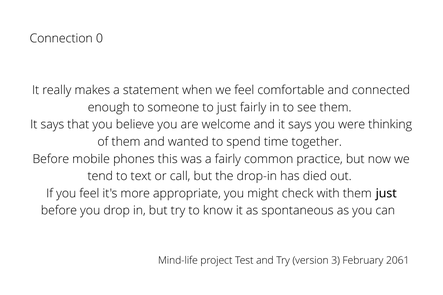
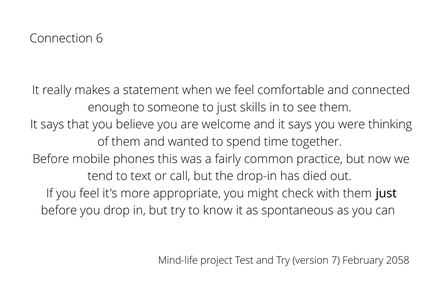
0: 0 -> 6 (99, 39)
just fairly: fairly -> skills (253, 108)
3: 3 -> 7 (336, 261)
2061: 2061 -> 2058 (398, 261)
